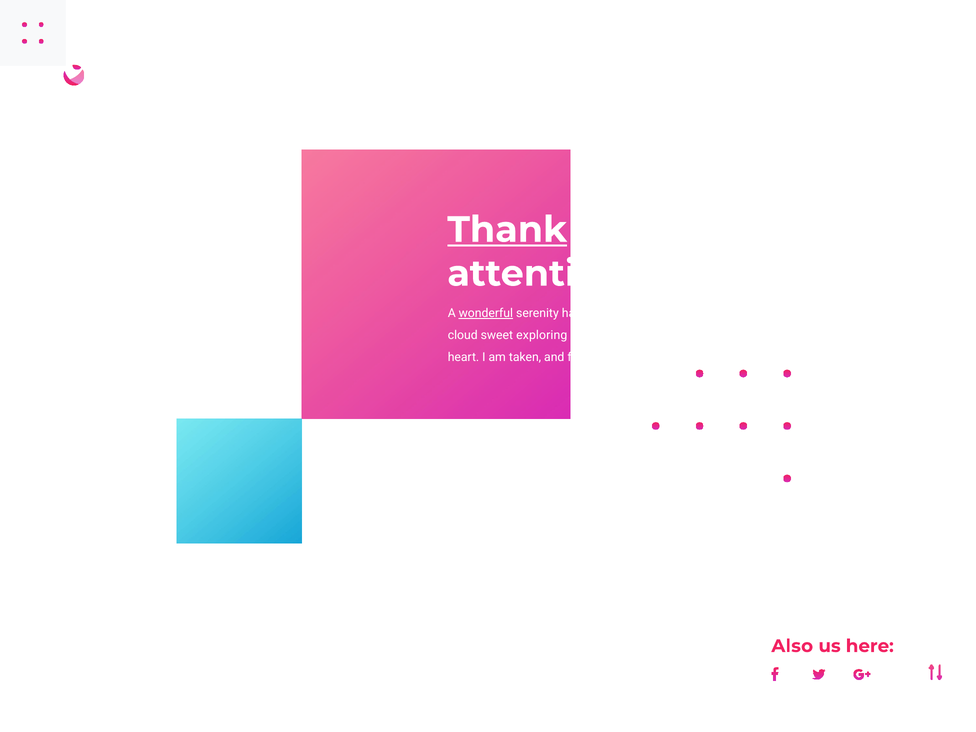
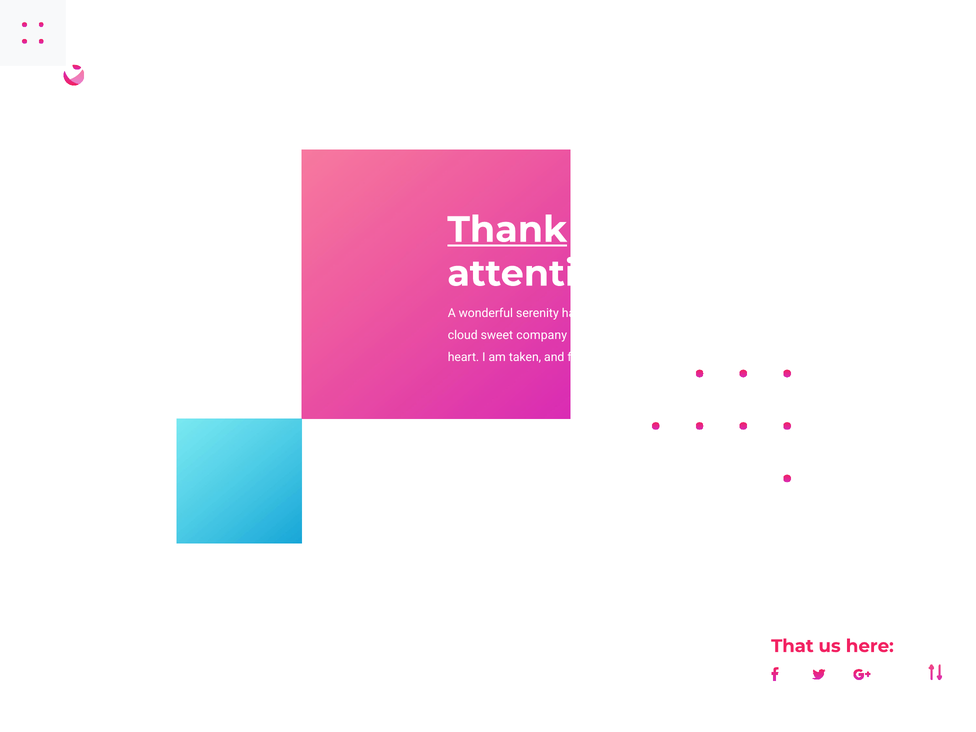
wonderful underline: present -> none (486, 313)
exploring: exploring -> company (542, 335)
Also: Also -> That (792, 646)
